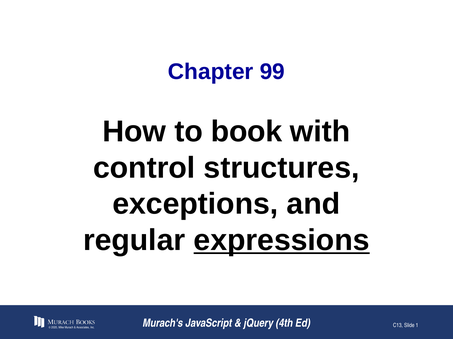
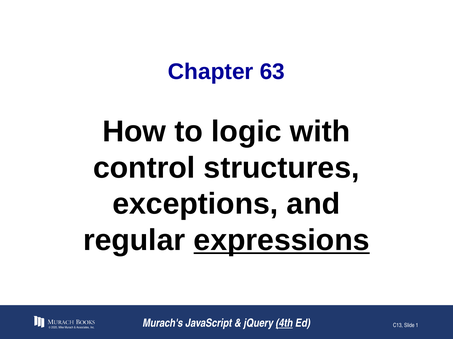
99: 99 -> 63 (272, 72)
book: book -> logic (246, 132)
4th underline: none -> present (284, 324)
